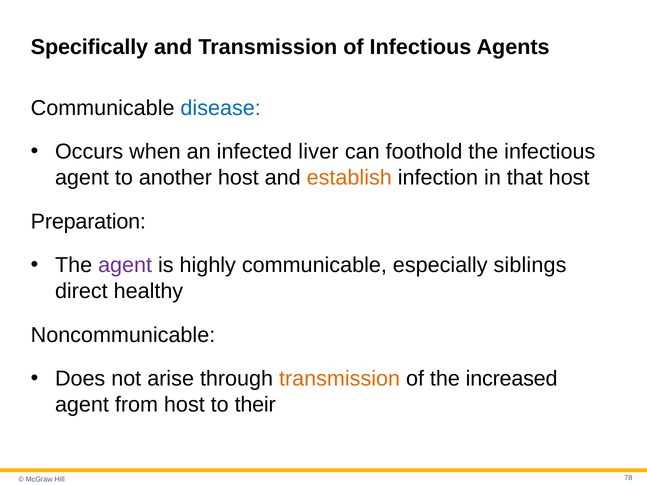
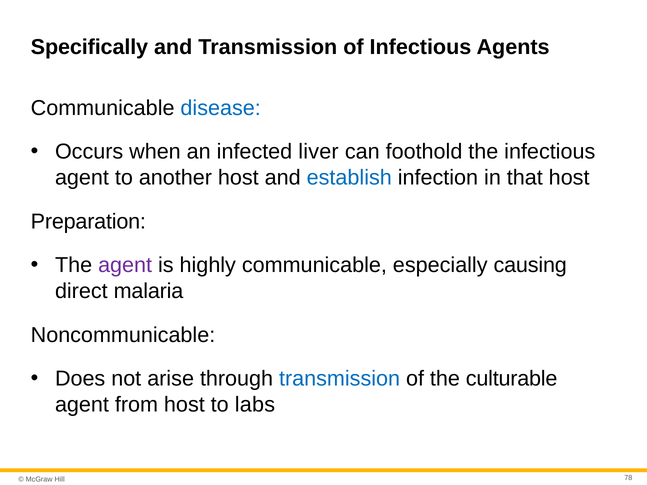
establish colour: orange -> blue (349, 178)
siblings: siblings -> causing (530, 265)
healthy: healthy -> malaria (148, 291)
transmission colour: orange -> blue (340, 379)
increased: increased -> culturable (512, 379)
their: their -> labs (255, 405)
